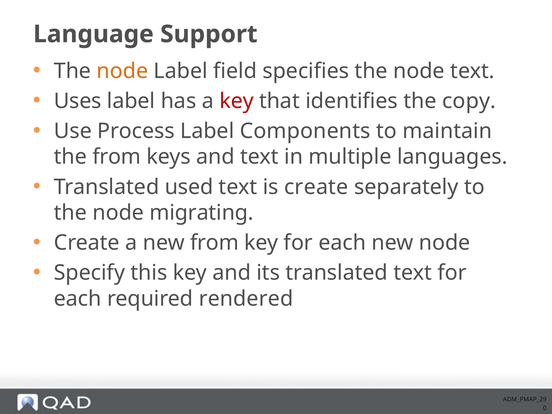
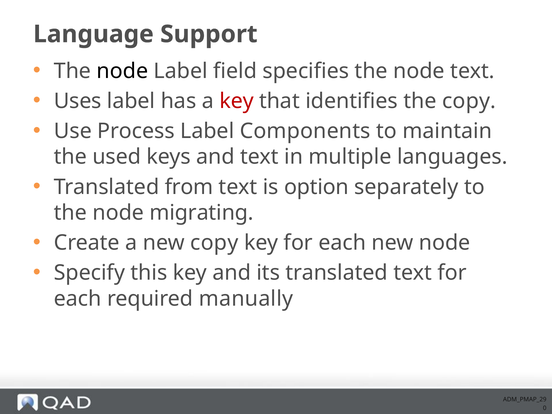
node colour: orange -> black (122, 71)
the from: from -> used (117, 157)
used: used -> from (189, 187)
is create: create -> option (316, 187)
new from: from -> copy (214, 243)
rendered: rendered -> manually (246, 299)
